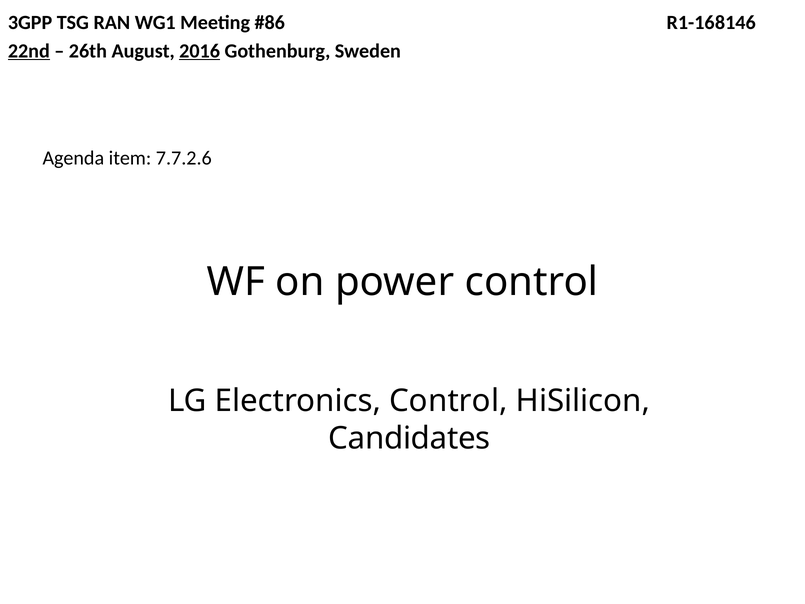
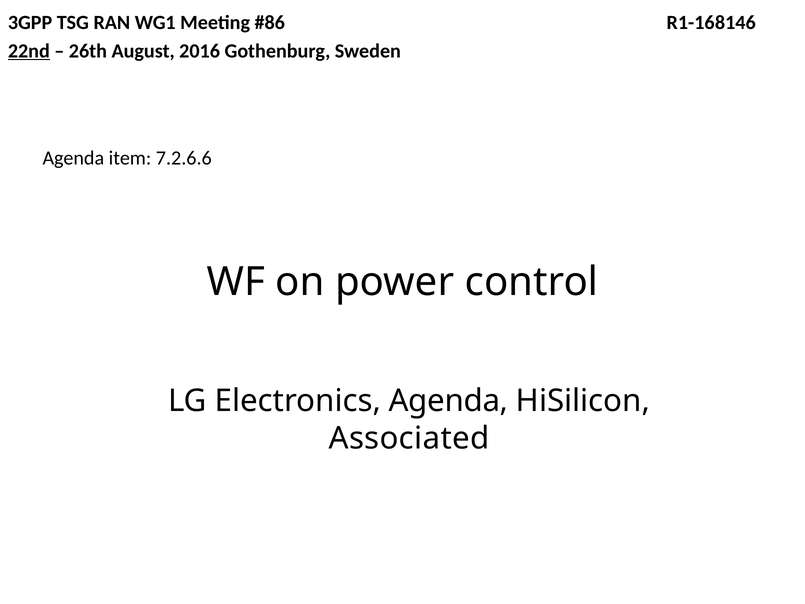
2016 underline: present -> none (200, 51)
7.7.2.6: 7.7.2.6 -> 7.2.6.6 (184, 158)
Electronics Control: Control -> Agenda (449, 401)
Candidates: Candidates -> Associated (409, 438)
